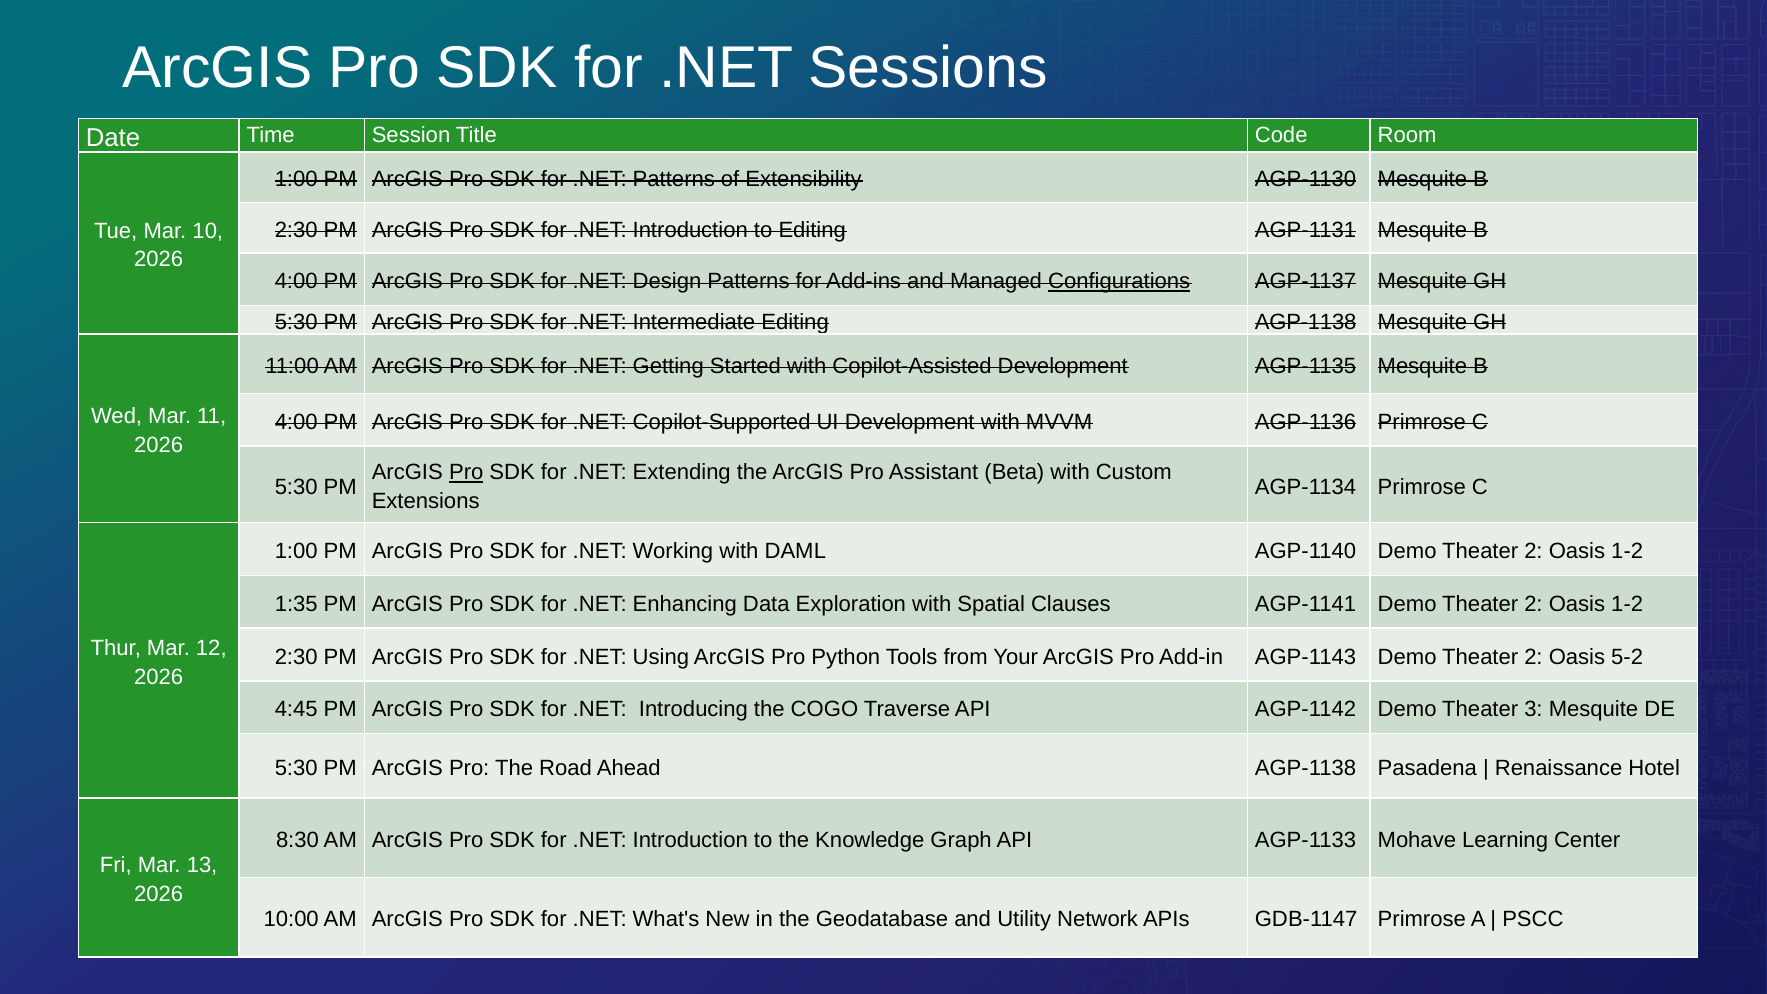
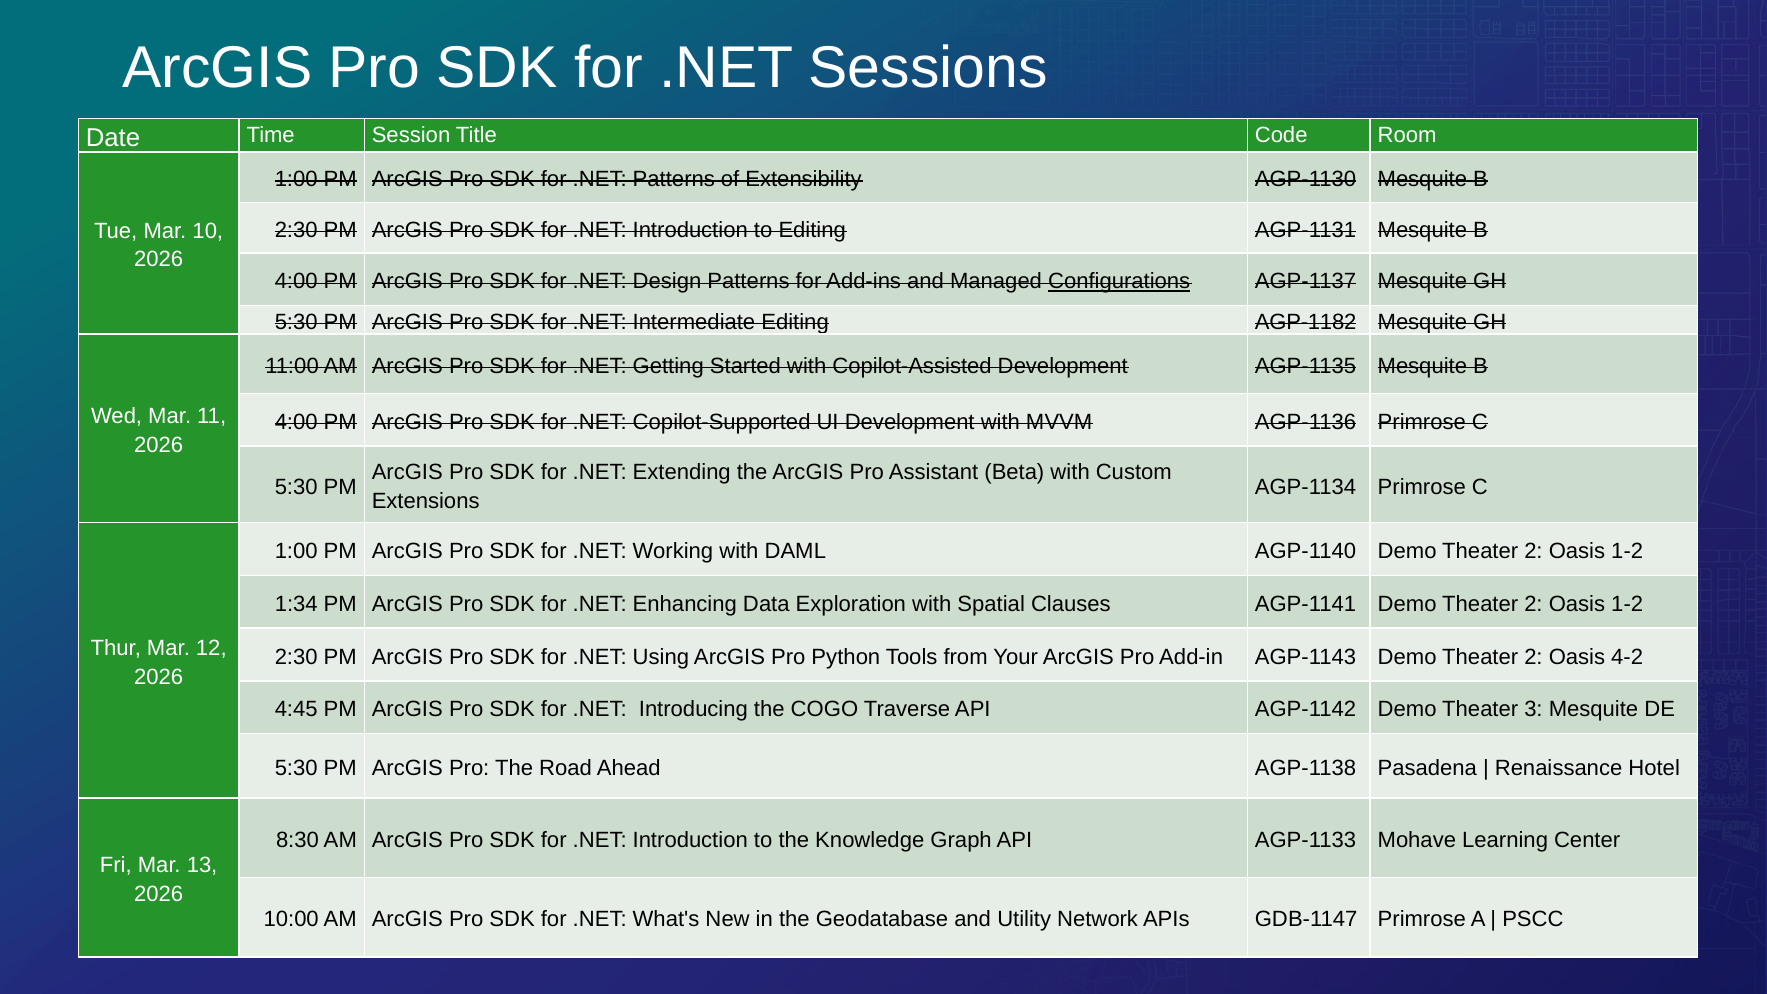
Editing AGP-1138: AGP-1138 -> AGP-1182 (1306, 322)
Pro underline: present -> none (466, 472)
1:35: 1:35 -> 1:34 (296, 604)
5-2: 5-2 -> 4-2 (1627, 657)
